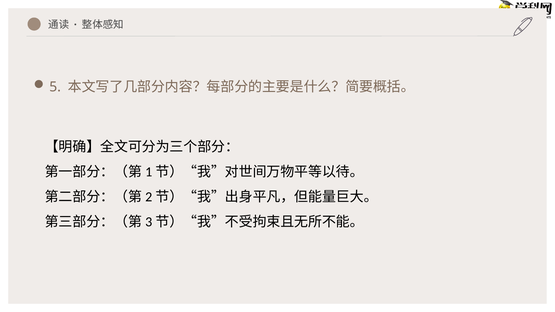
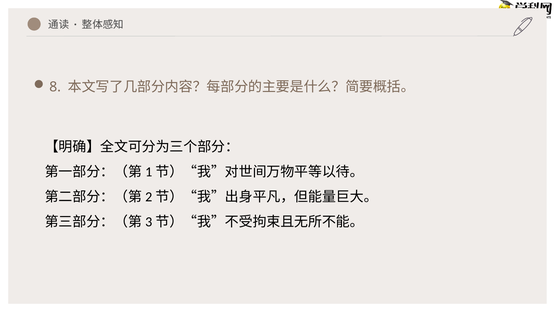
5: 5 -> 8 (55, 87)
